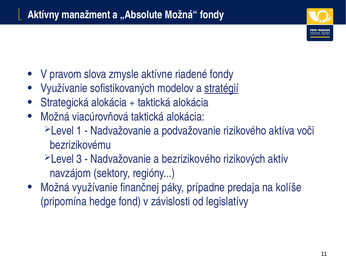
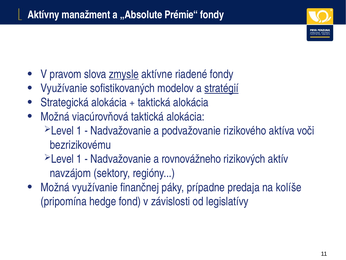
Možná“: Možná“ -> Prémie“ (181, 15)
zmysle underline: none -> present (124, 74)
3: 3 -> 1 (79, 159)
bezrizikového: bezrizikového -> rovnovážneho (191, 159)
